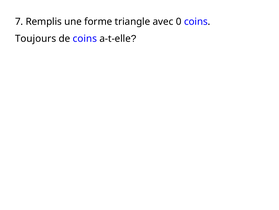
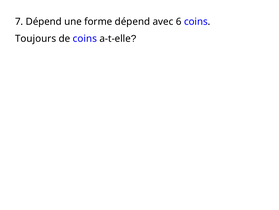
7 Remplis: Remplis -> Dépend (44, 22)
forme triangle: triangle -> dépend (132, 22)
0: 0 -> 6 (179, 22)
